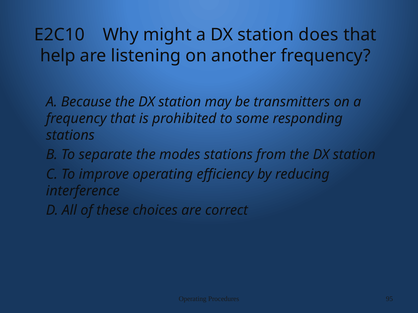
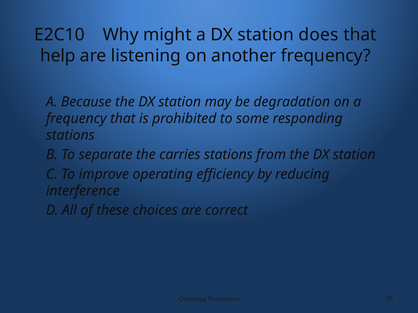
transmitters: transmitters -> degradation (292, 102)
modes: modes -> carries (180, 155)
